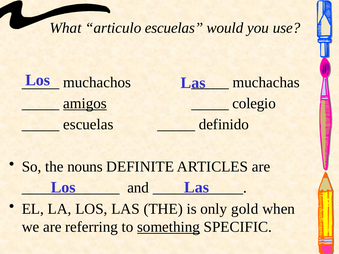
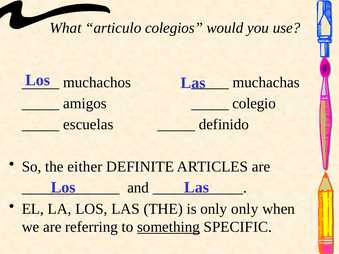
articulo escuelas: escuelas -> colegios (174, 28)
amigos underline: present -> none (85, 104)
nouns: nouns -> either (85, 167)
only gold: gold -> only (245, 209)
